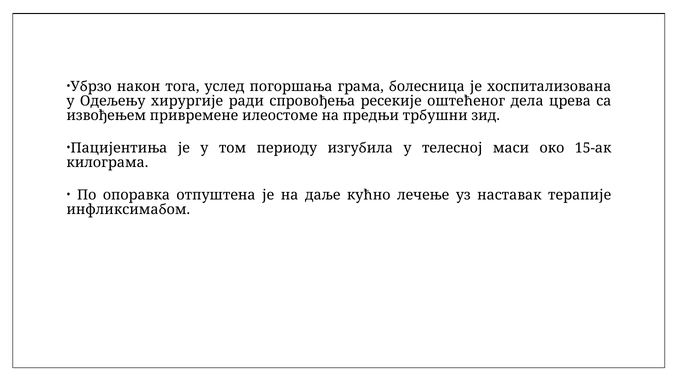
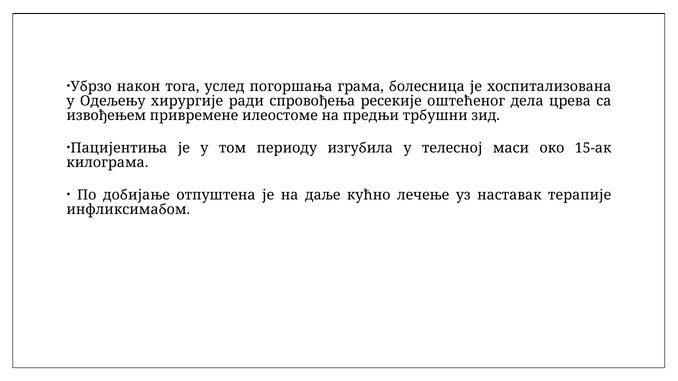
опоравка: опоравка -> добијање (136, 195)
